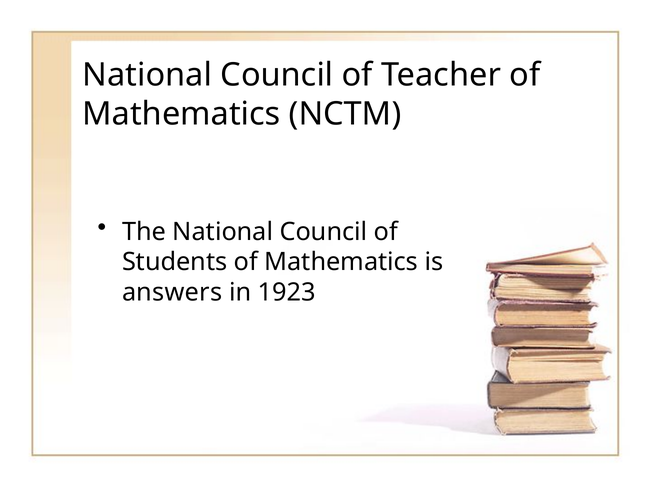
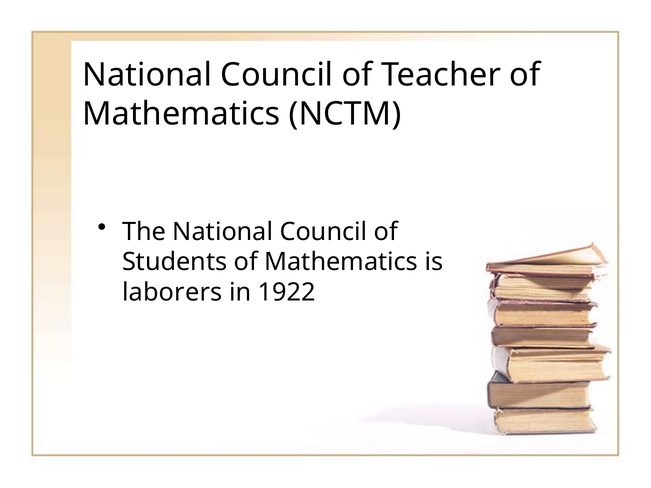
answers: answers -> laborers (172, 293)
1923: 1923 -> 1922 (287, 293)
